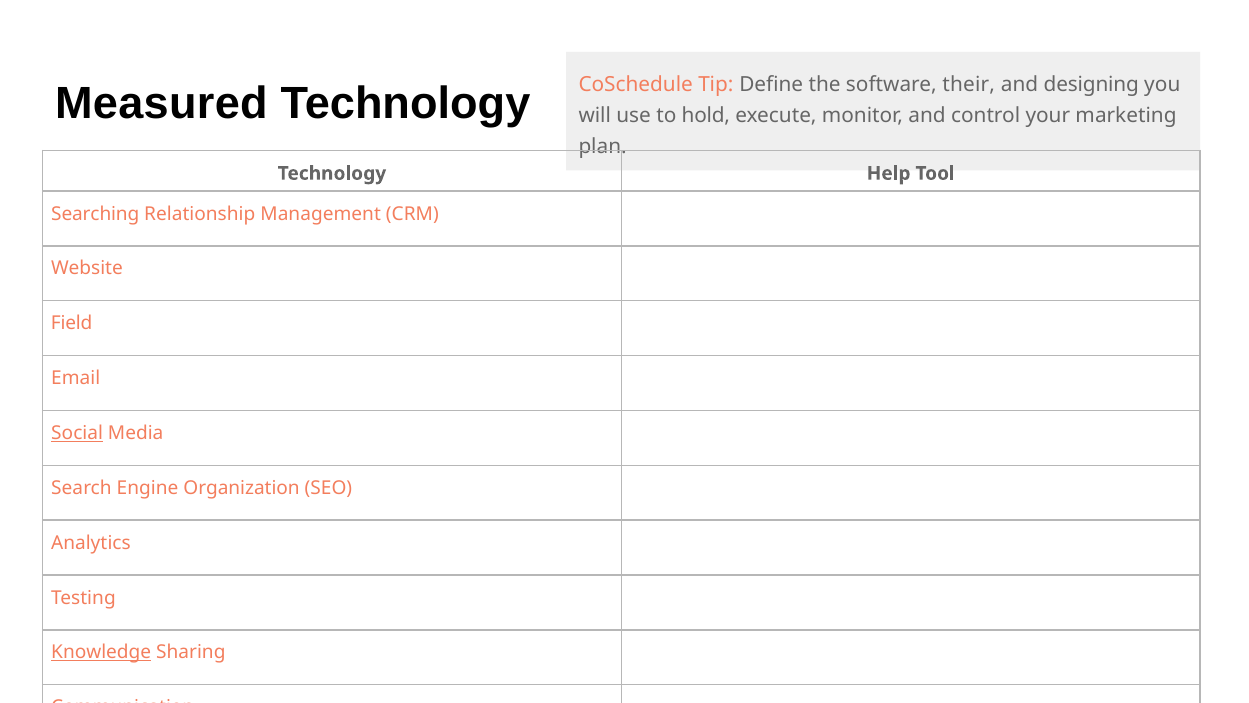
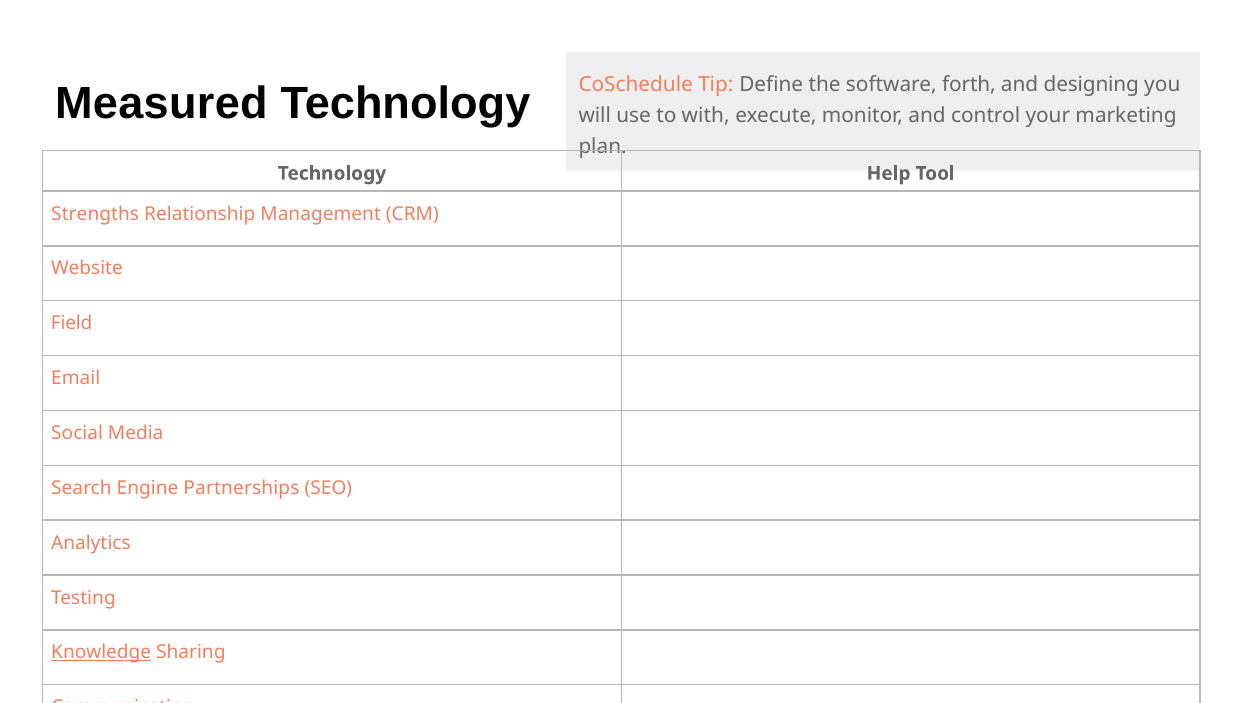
their: their -> forth (969, 84)
hold: hold -> with (706, 116)
Searching: Searching -> Strengths (95, 214)
Social underline: present -> none (77, 433)
Organization: Organization -> Partnerships (241, 488)
